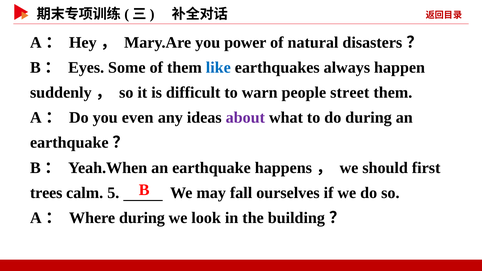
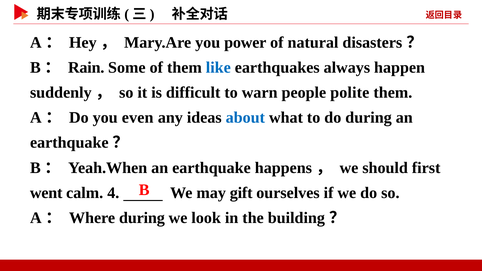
Eyes: Eyes -> Rain (86, 68)
street: street -> polite (350, 93)
about colour: purple -> blue (245, 118)
trees: trees -> went (46, 193)
5: 5 -> 4 (113, 193)
fall: fall -> gift (241, 193)
